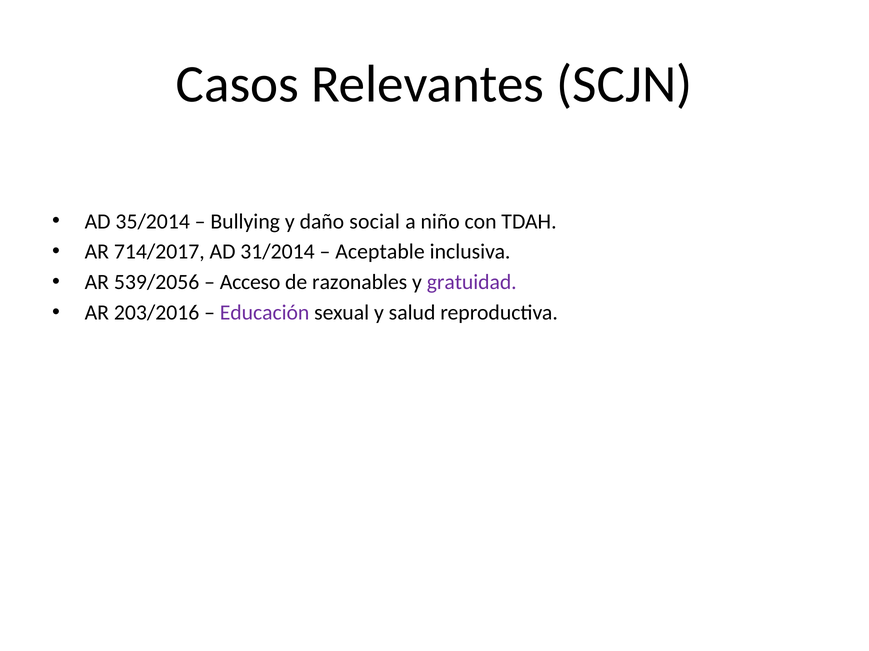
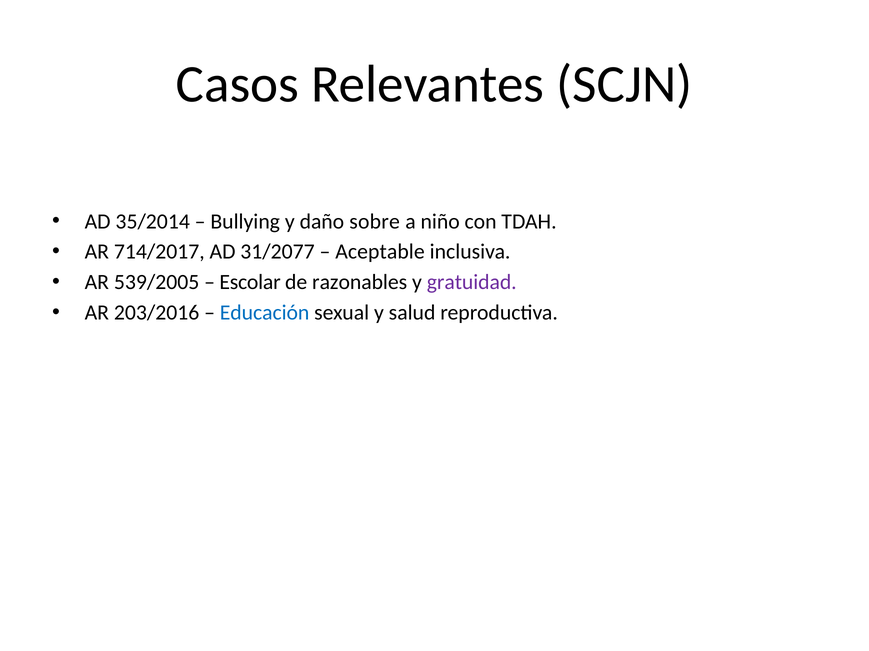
social: social -> sobre (375, 222)
31/2014: 31/2014 -> 31/2077 (278, 252)
539/2056: 539/2056 -> 539/2005 (157, 283)
Acceso: Acceso -> Escolar (250, 283)
Educación colour: purple -> blue (265, 313)
